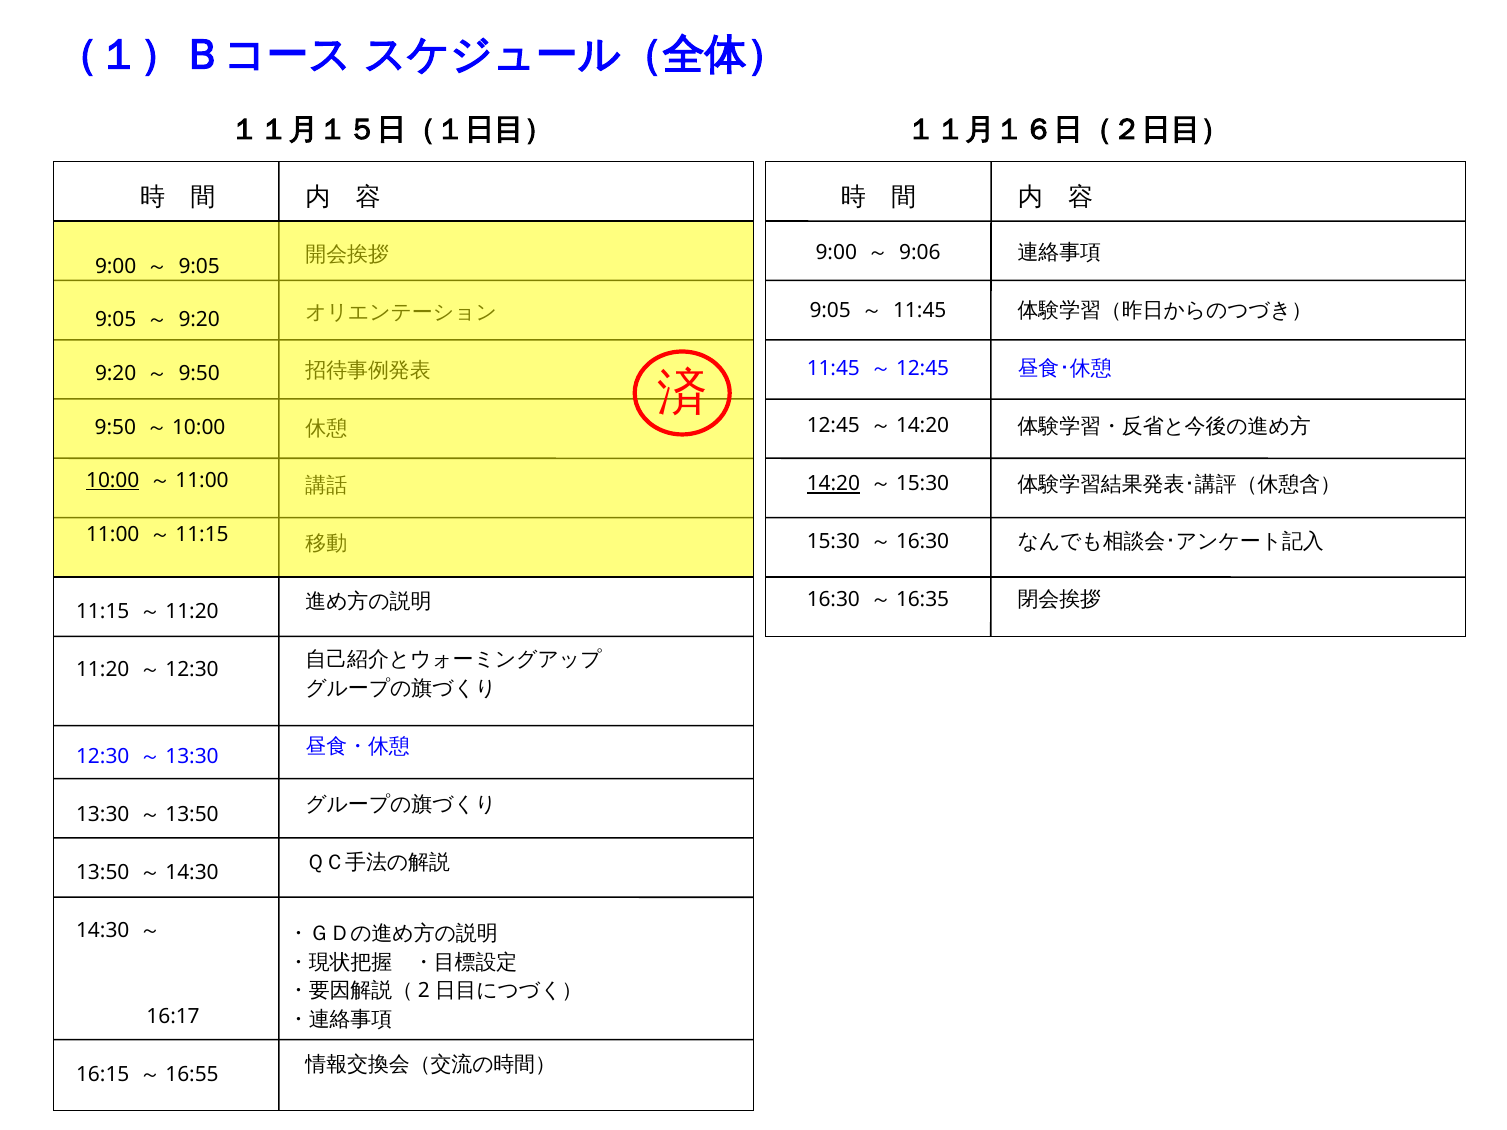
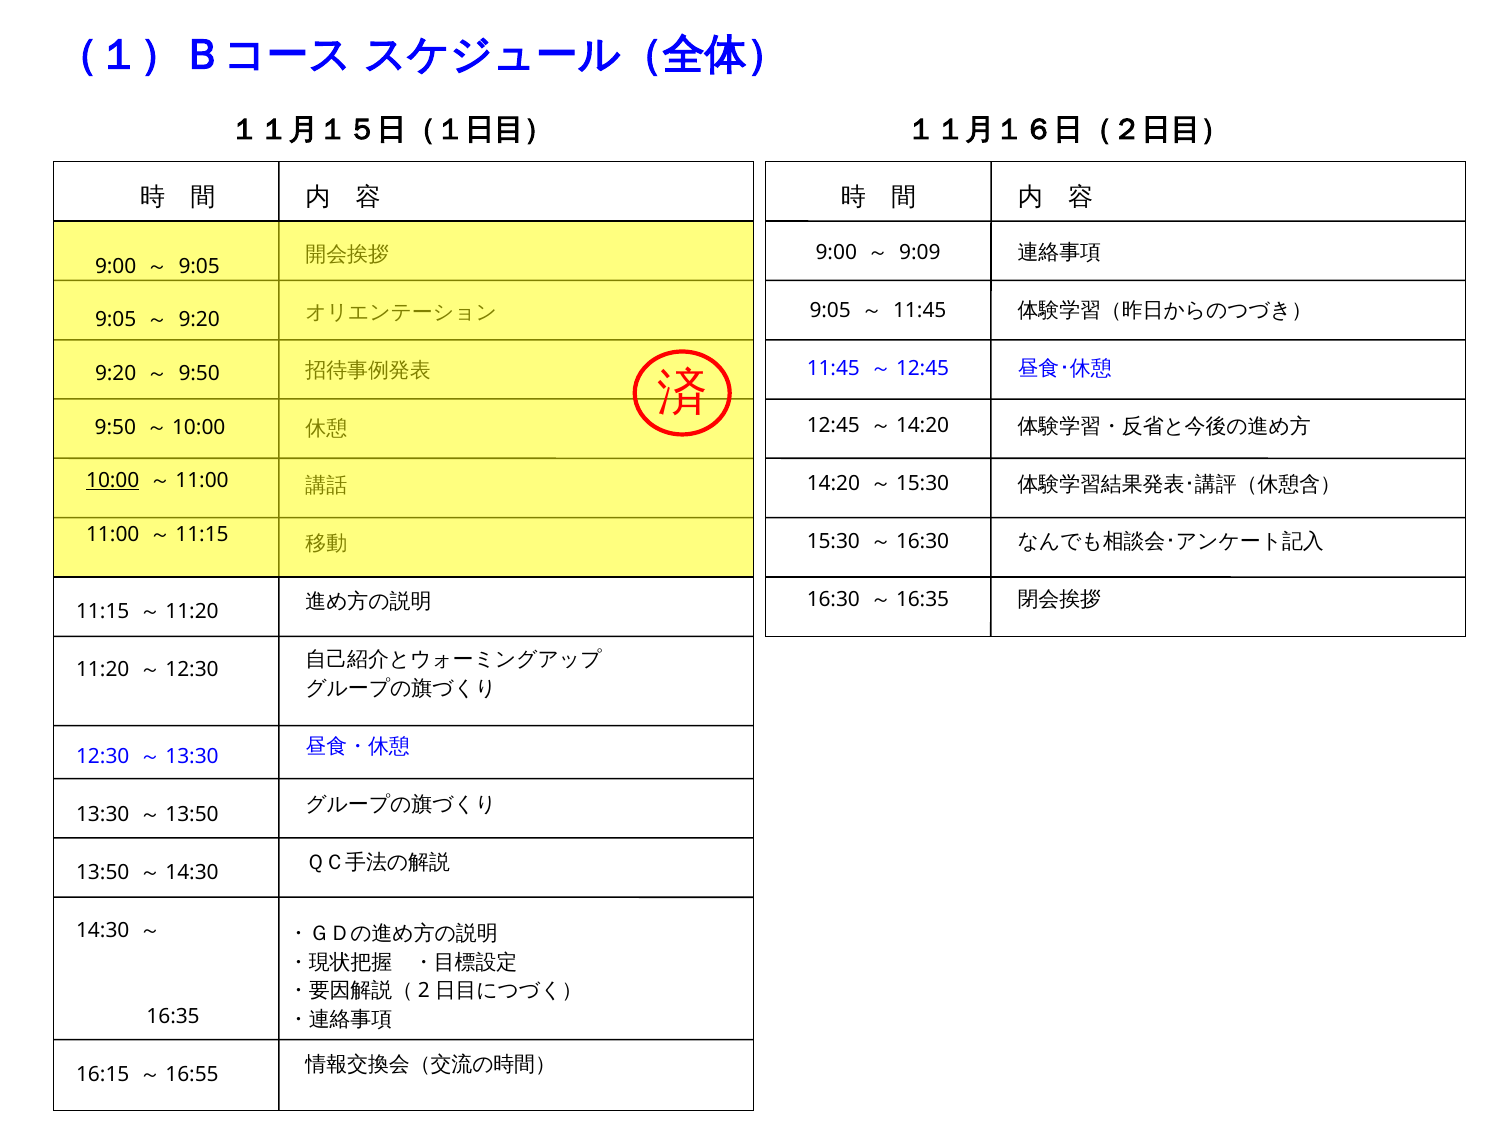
9:06: 9:06 -> 9:09 (920, 252)
14:20 underline: present -> none (833, 484)
16:17: 16:17 -> 16:35 (173, 1017)
